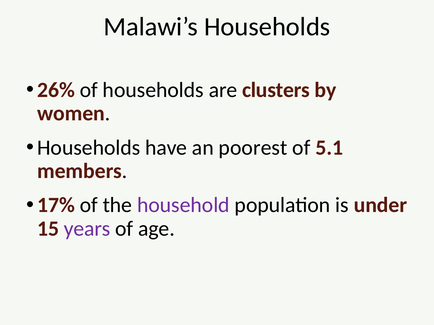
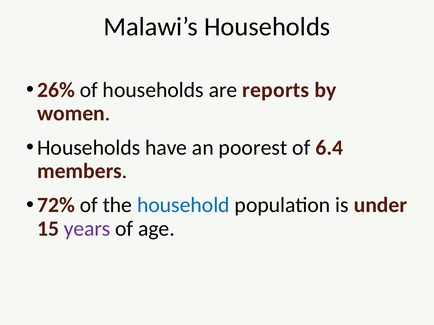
clusters: clusters -> reports (276, 90)
5.1: 5.1 -> 6.4 (329, 148)
17%: 17% -> 72% (56, 205)
household colour: purple -> blue (183, 205)
